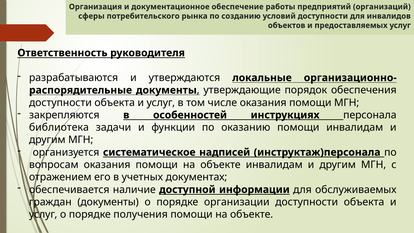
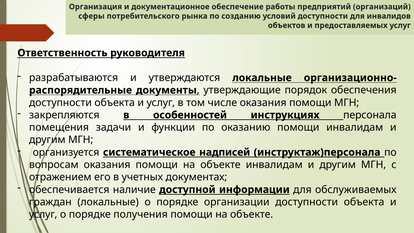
библиотека: библиотека -> помещения (59, 127)
граждан документы: документы -> локальные (108, 202)
